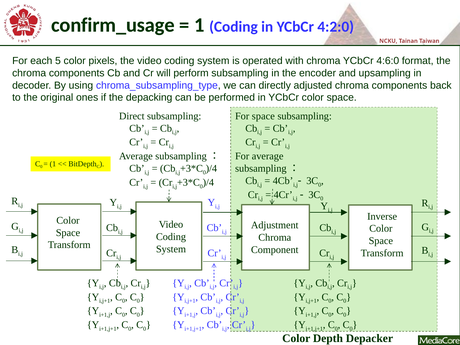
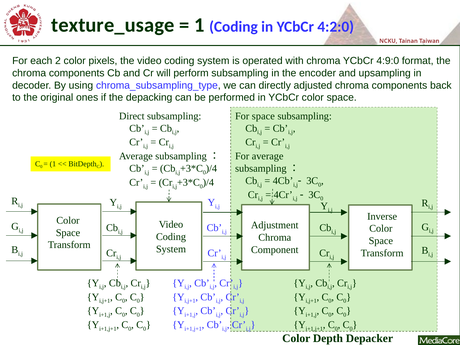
confirm_usage: confirm_usage -> texture_usage (113, 25)
5: 5 -> 2 (58, 61)
4:6:0: 4:6:0 -> 4:9:0 (388, 61)
